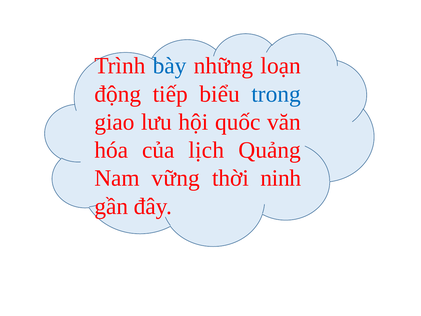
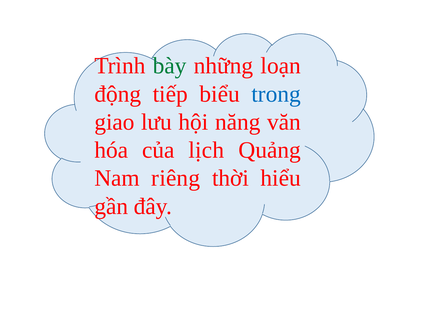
bày colour: blue -> green (170, 66)
quốc: quốc -> năng (238, 122)
vững: vững -> riêng (176, 178)
ninh: ninh -> hiểu (281, 178)
